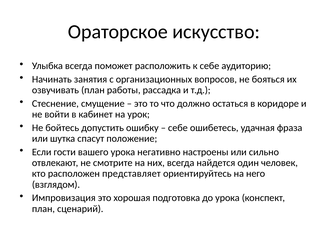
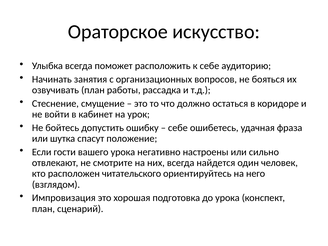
представляет: представляет -> читательского (132, 174)
